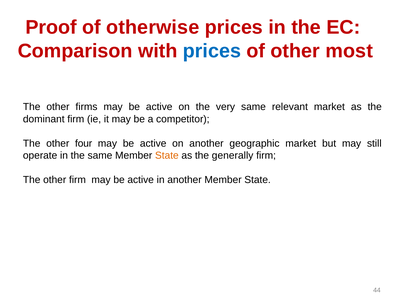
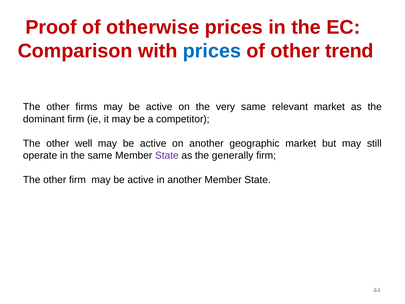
most: most -> trend (349, 51)
four: four -> well (84, 143)
State colour: orange -> purple (167, 155)
